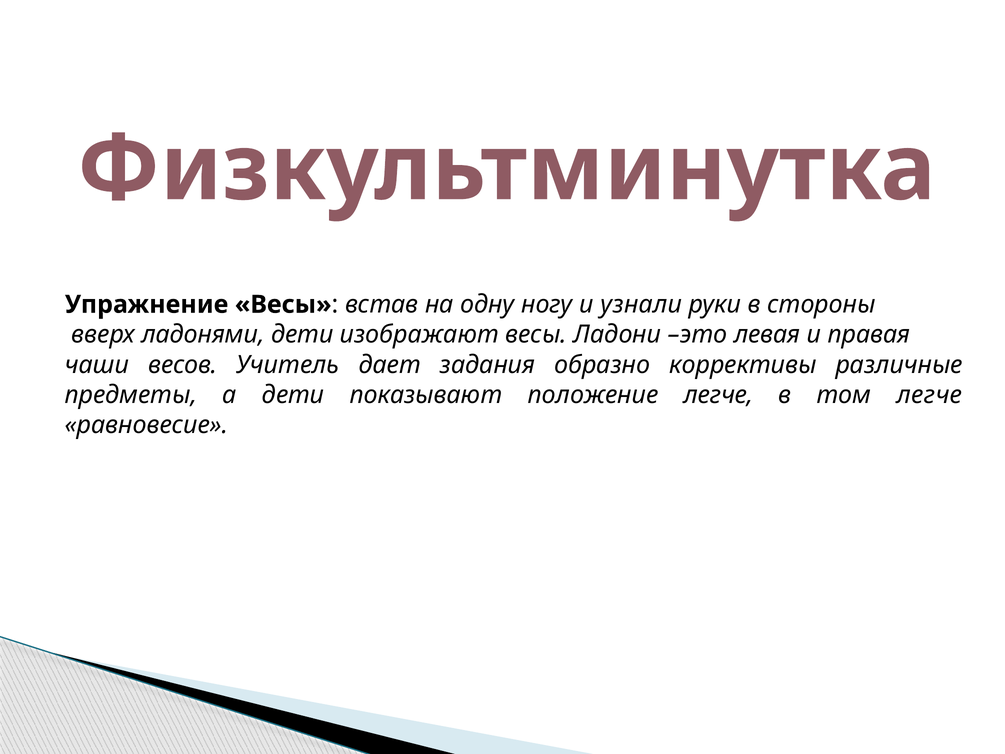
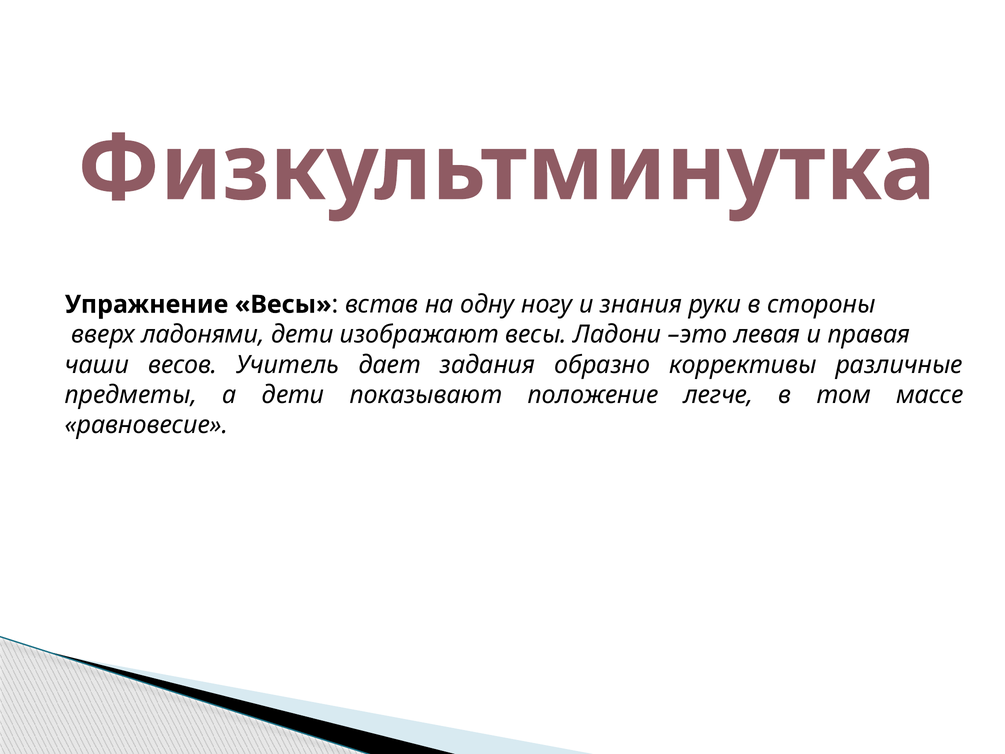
узнали: узнали -> знания (641, 304)
том легче: легче -> массе (930, 395)
